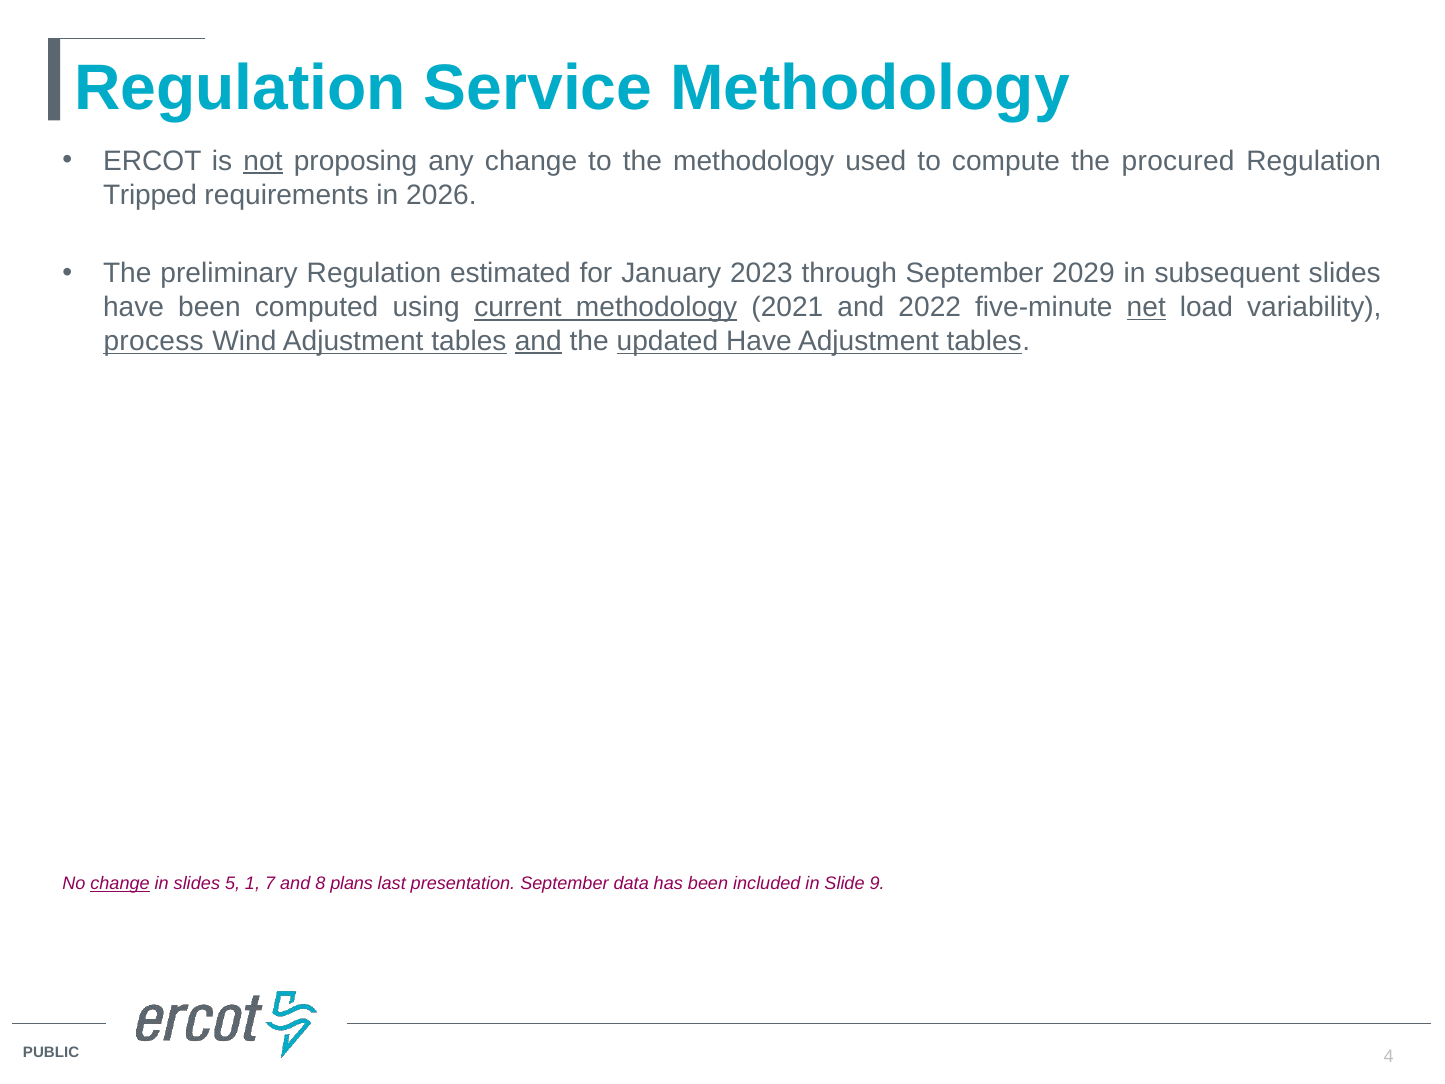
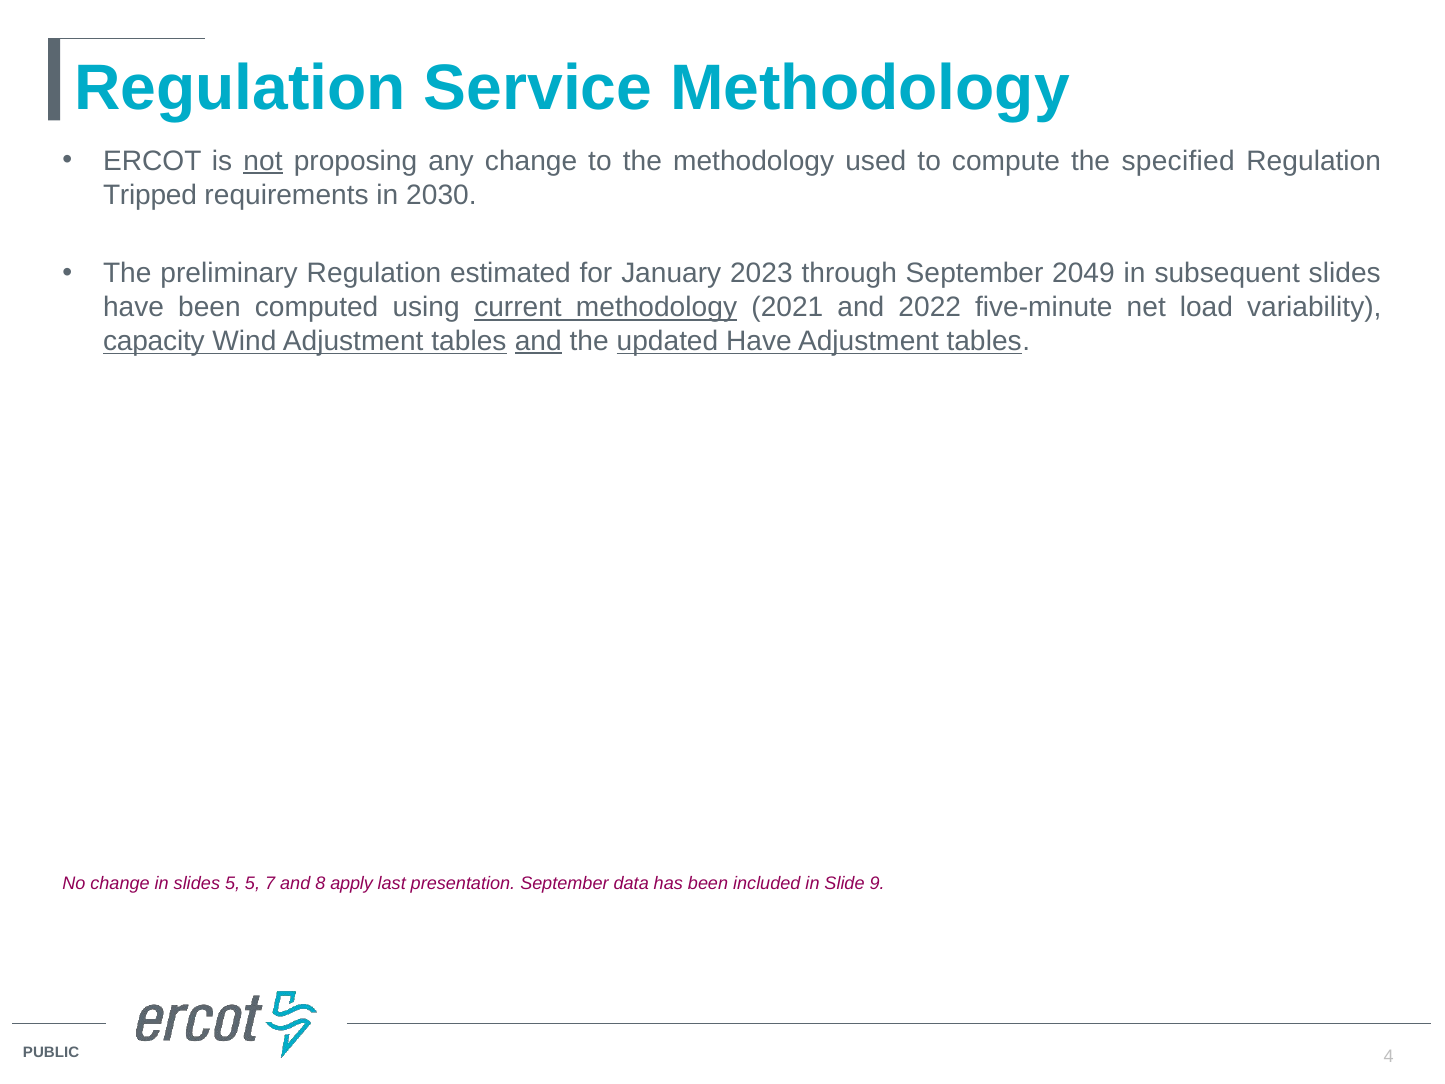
procured: procured -> specified (1178, 161)
2026: 2026 -> 2030 (441, 195)
2029: 2029 -> 2049 (1083, 274)
net underline: present -> none (1146, 307)
process: process -> capacity (154, 341)
change underline: present -> none (120, 884)
5 1: 1 -> 5 (253, 884)
plans: plans -> apply (352, 884)
